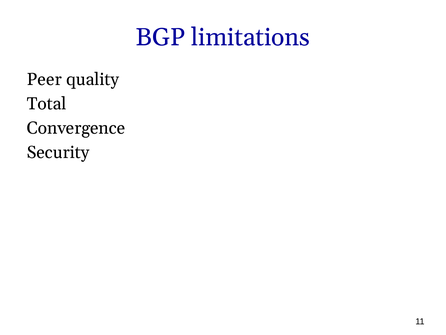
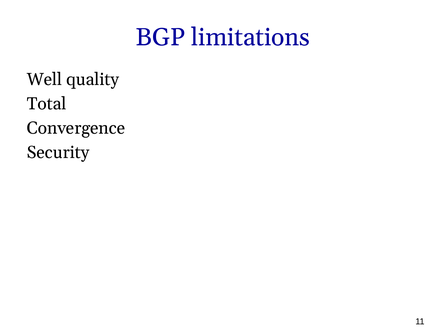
Peer: Peer -> Well (44, 79)
